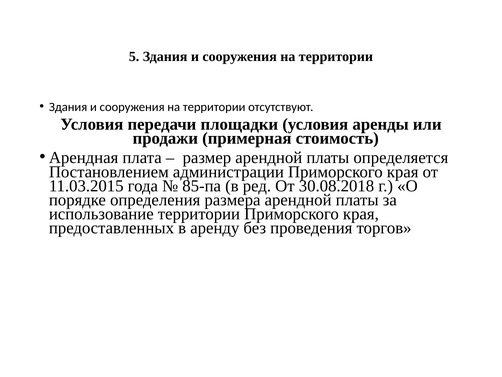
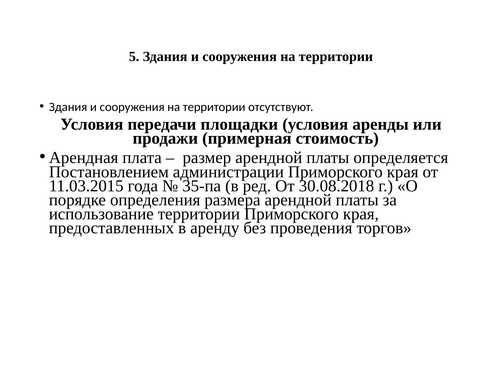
85-па: 85-па -> 35-па (202, 186)
